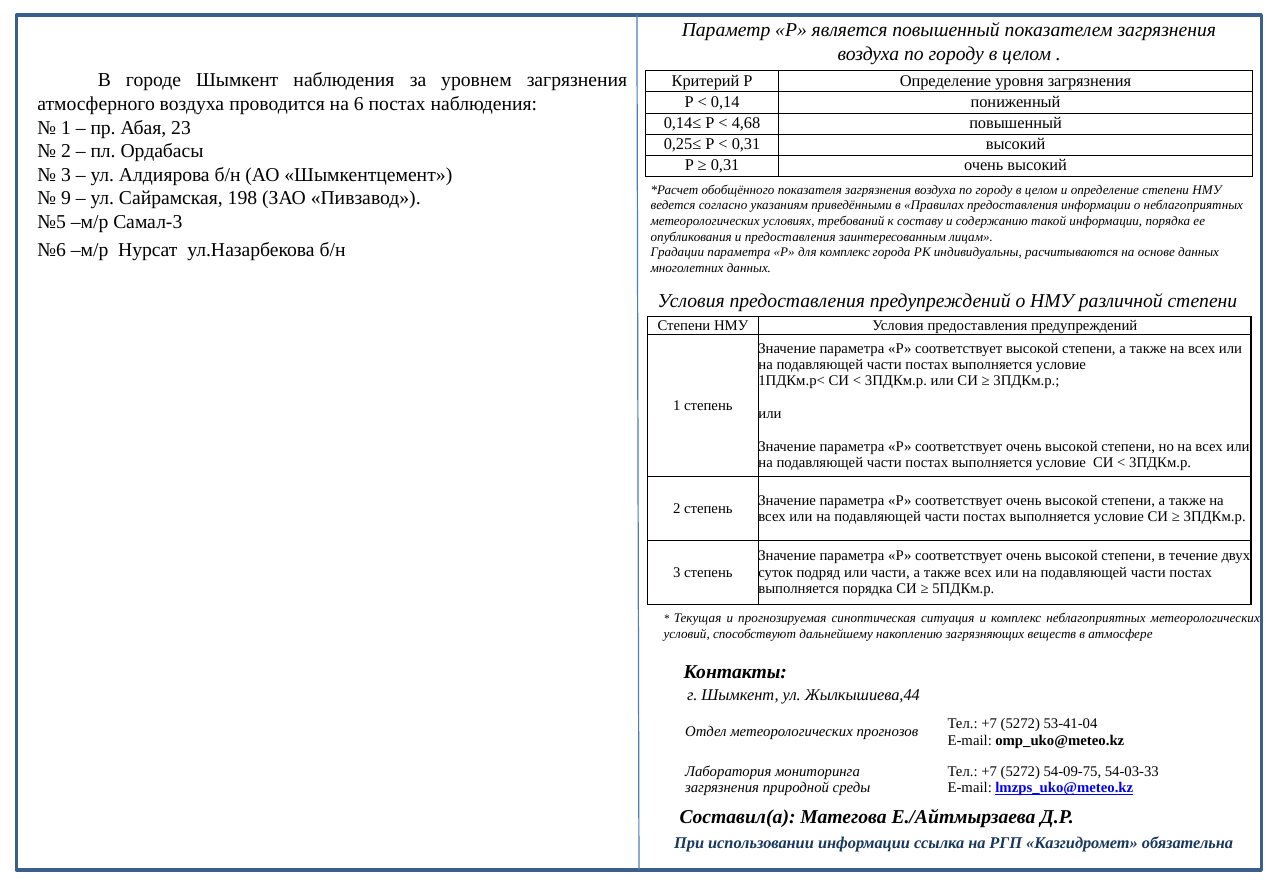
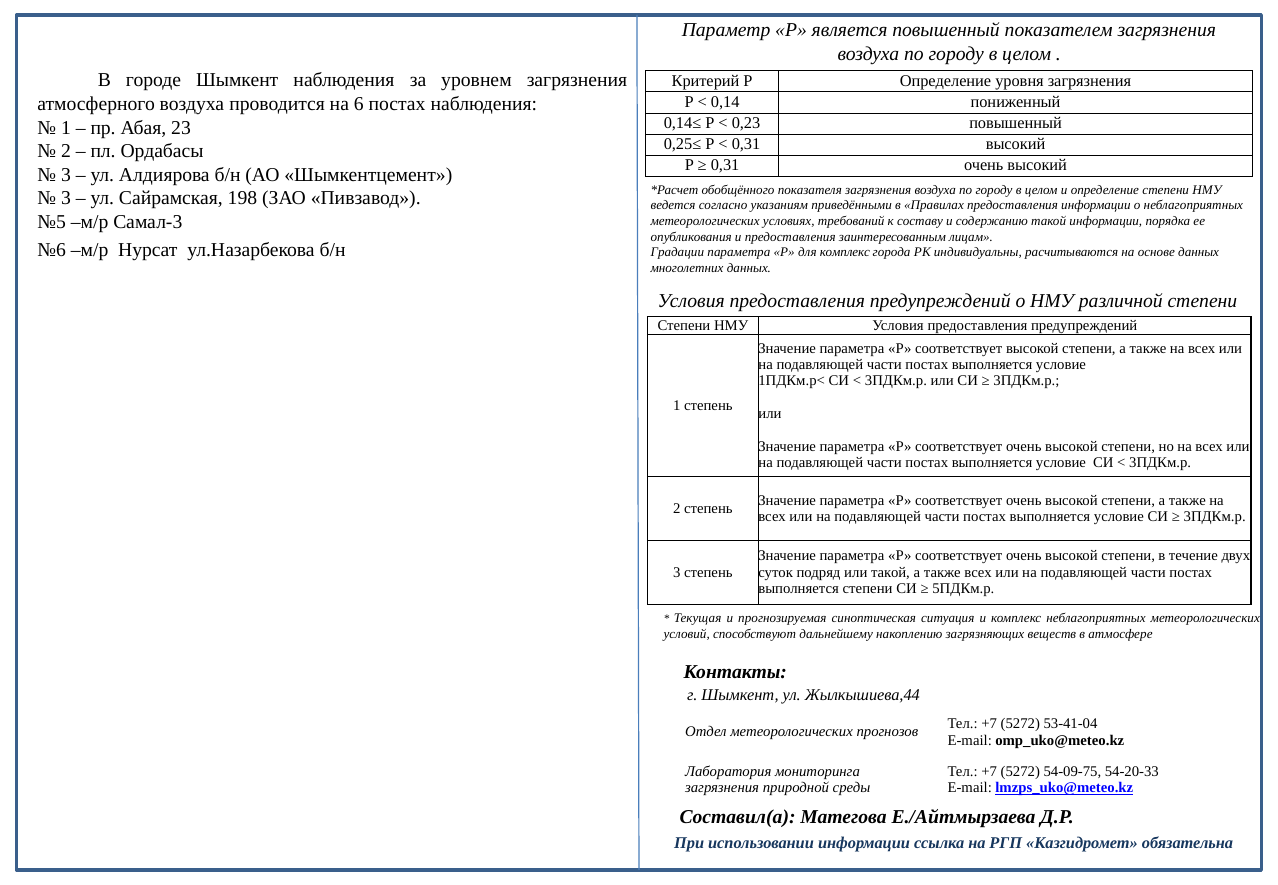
4,68: 4,68 -> 0,23 (746, 123)
9: 9 -> 3 (66, 198)
или части: части -> такой (891, 572)
выполняется порядка: порядка -> степени (868, 589)
54-03-33: 54-03-33 -> 54-20-33 (1132, 771)
